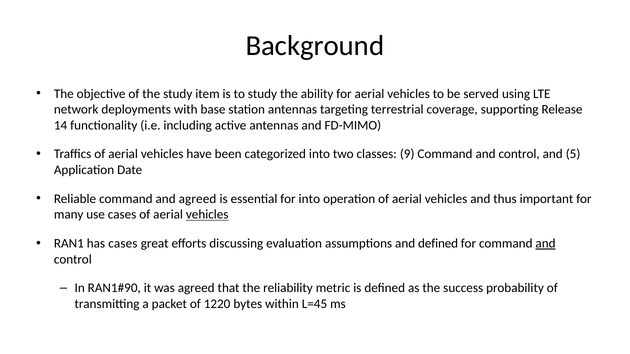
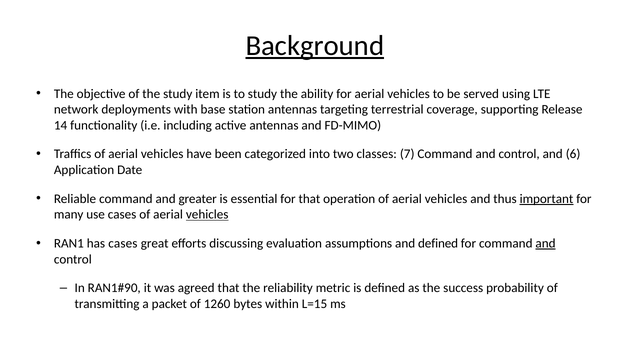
Background underline: none -> present (315, 46)
9: 9 -> 7 (407, 154)
5: 5 -> 6 (573, 154)
and agreed: agreed -> greater (198, 199)
for into: into -> that (309, 199)
important underline: none -> present (546, 199)
1220: 1220 -> 1260 (217, 304)
L=45: L=45 -> L=15 (314, 304)
